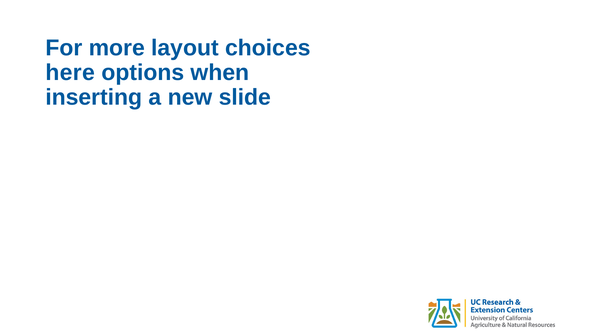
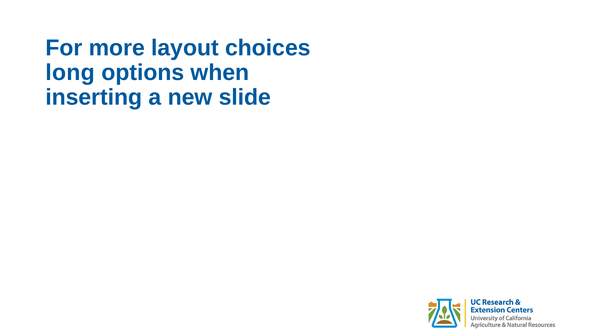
here: here -> long (70, 73)
